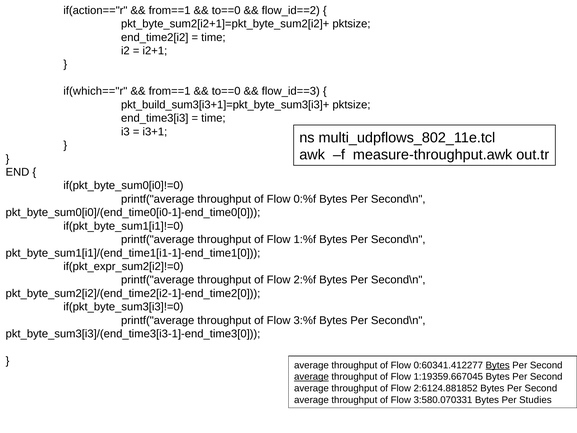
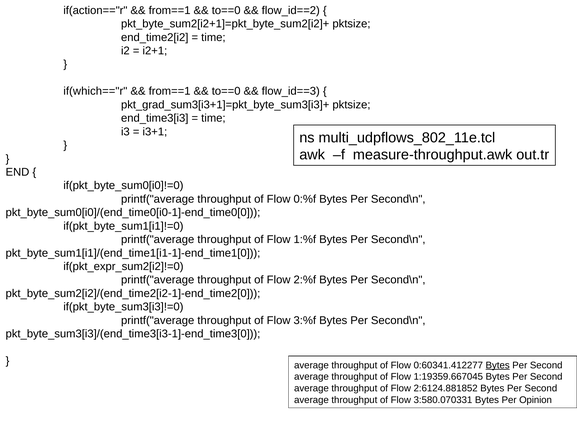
pkt_build_sum3[i3+1]=pkt_byte_sum3[i3]+: pkt_build_sum3[i3+1]=pkt_byte_sum3[i3]+ -> pkt_grad_sum3[i3+1]=pkt_byte_sum3[i3]+ (225, 105)
average underline: present -> none (311, 377)
Studies: Studies -> Opinion (536, 400)
